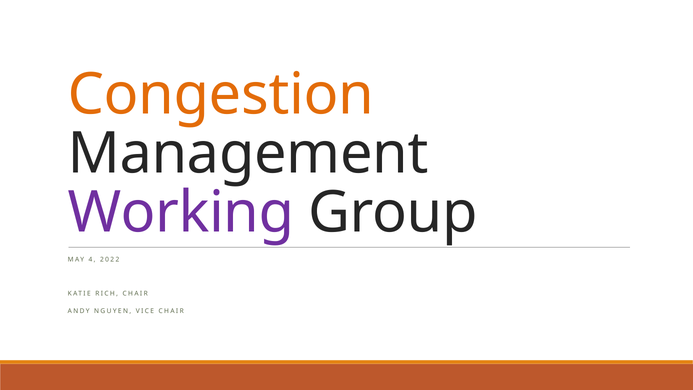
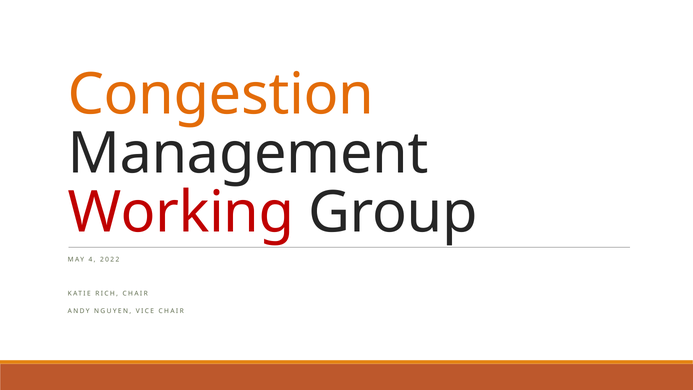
Working colour: purple -> red (181, 212)
